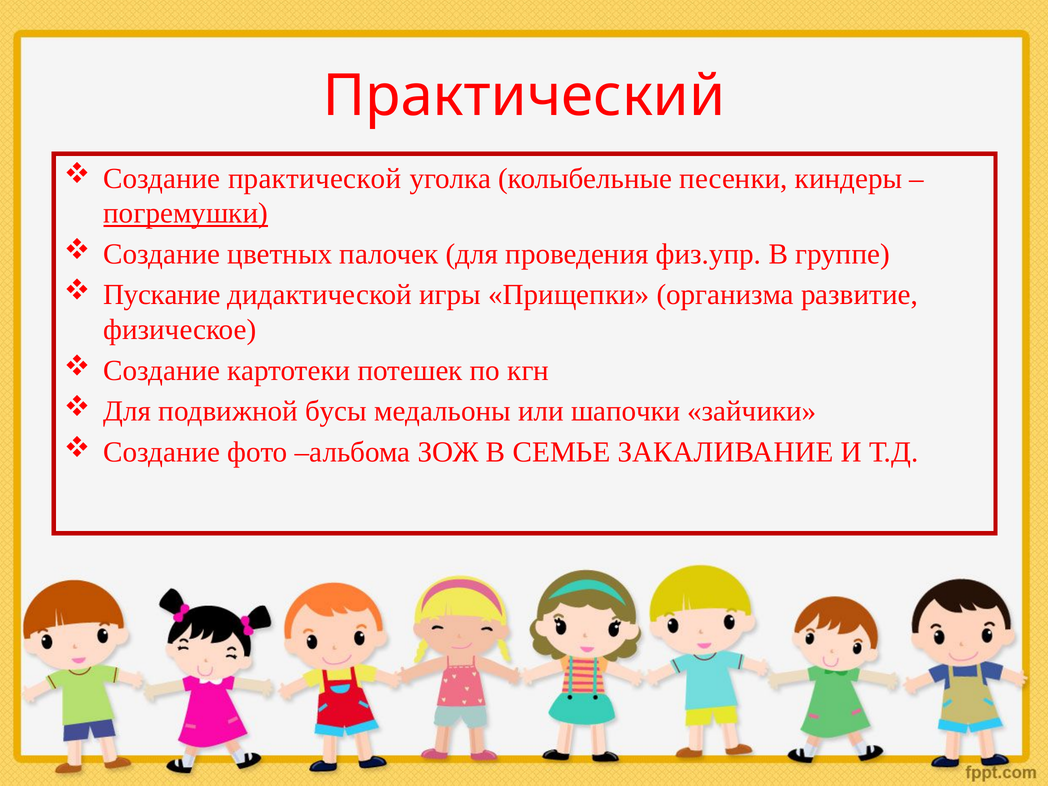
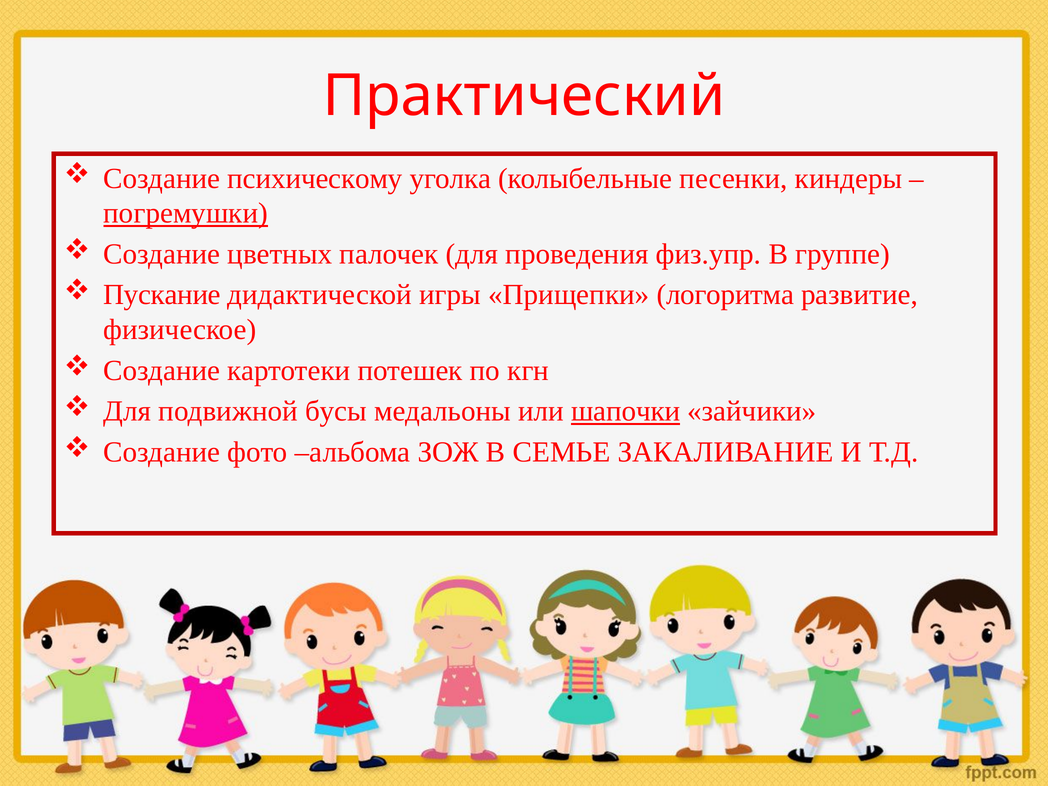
практической: практической -> психическому (315, 178)
организма: организма -> логоритма (725, 295)
шапочки underline: none -> present (626, 411)
